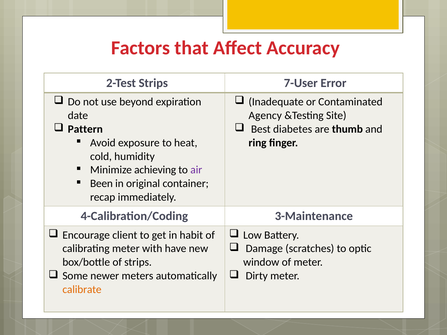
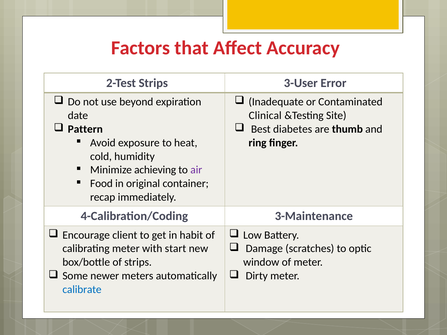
7-User: 7-User -> 3-User (301, 83)
Agency: Agency -> Clinical (265, 116)
Been: Been -> Food (101, 184)
have: have -> start (176, 249)
calibrate colour: orange -> blue (82, 290)
